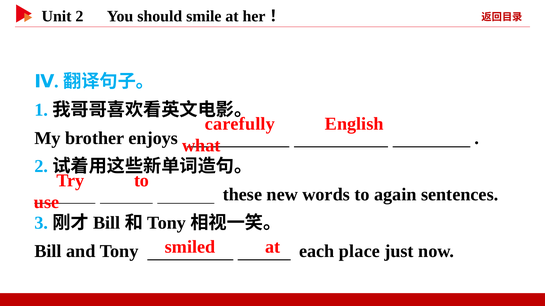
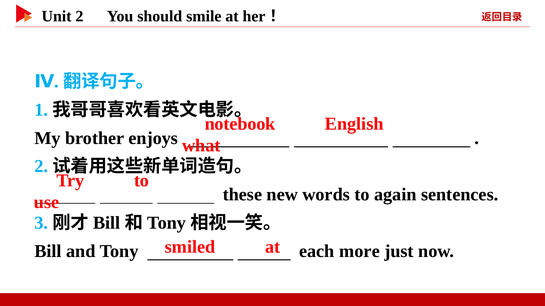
carefully: carefully -> notebook (240, 124)
place: place -> more (360, 252)
